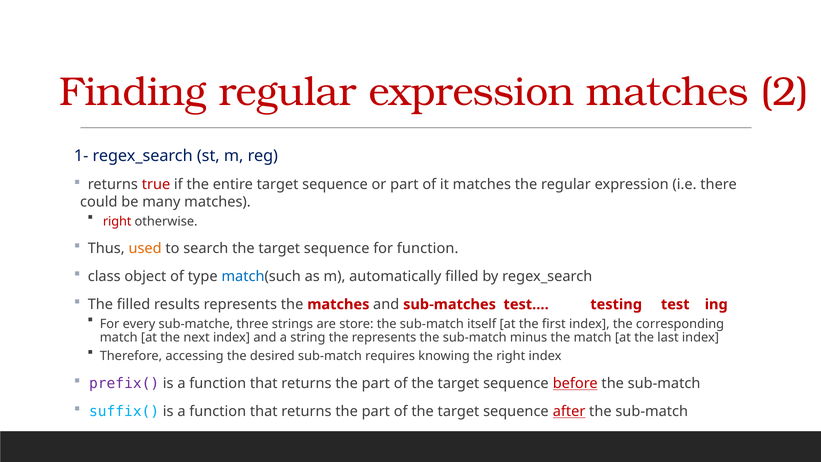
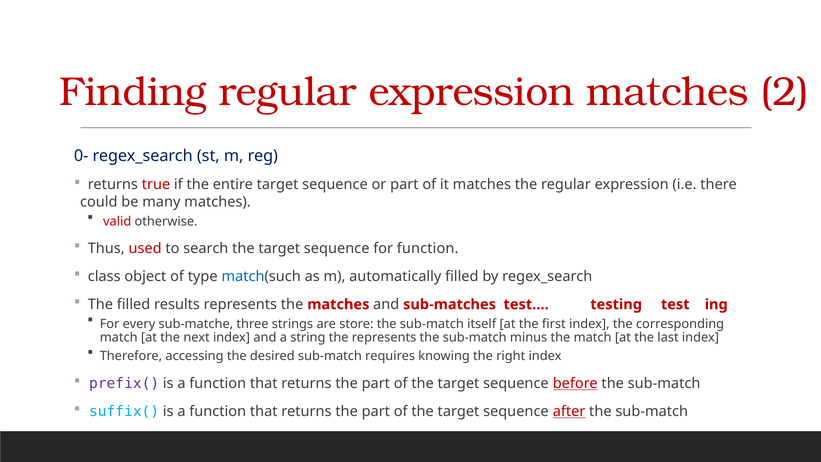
1-: 1- -> 0- (81, 156)
right: right -> valid (117, 221)
used colour: orange -> red (145, 248)
